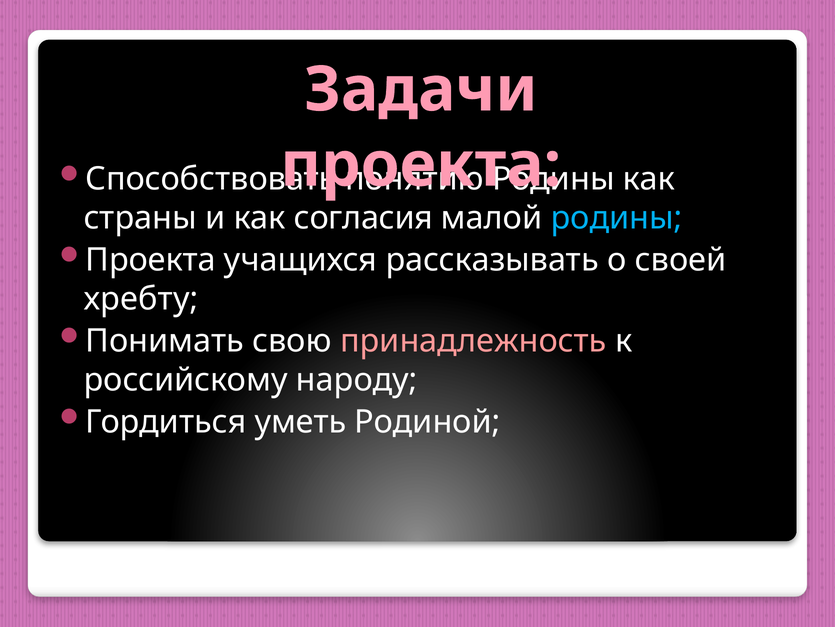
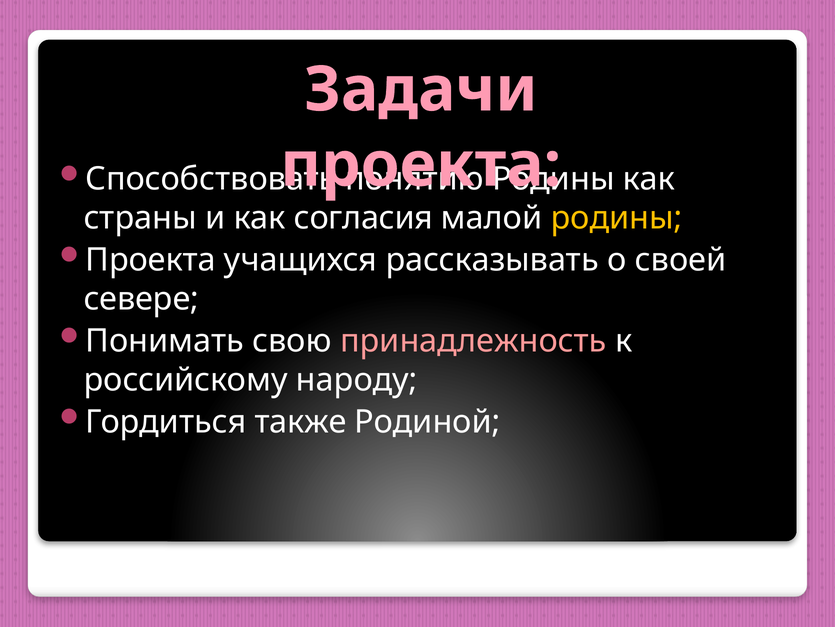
родины colour: light blue -> yellow (617, 218)
хребту: хребту -> севере (141, 299)
уметь: уметь -> также (301, 421)
